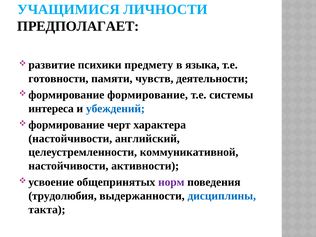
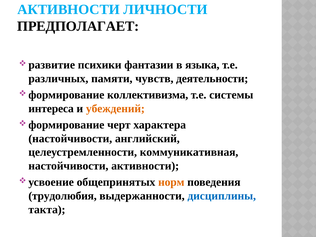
УЧАЩИМИСЯ: УЧАЩИМИСЯ -> АКТИВНОСТИ (69, 9)
предмету: предмету -> фантазии (149, 65)
готовности: готовности -> различных (58, 79)
формирование: формирование -> коллективизма (148, 95)
убеждений colour: blue -> orange (115, 109)
коммуникативной: коммуникативной -> коммуникативная (189, 152)
норм colour: purple -> orange (171, 182)
